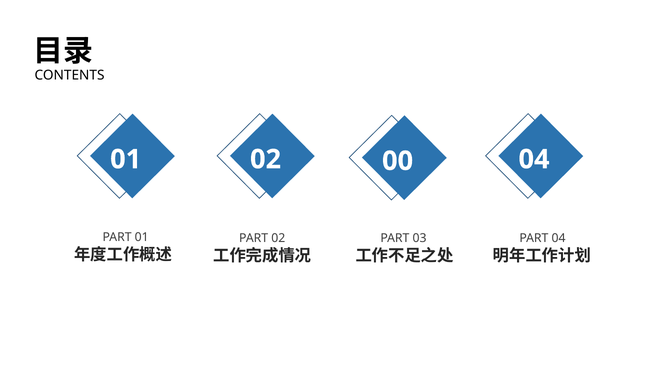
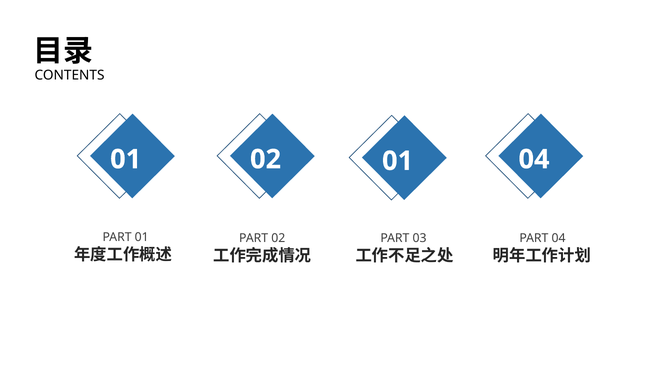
02 00: 00 -> 01 (398, 161)
